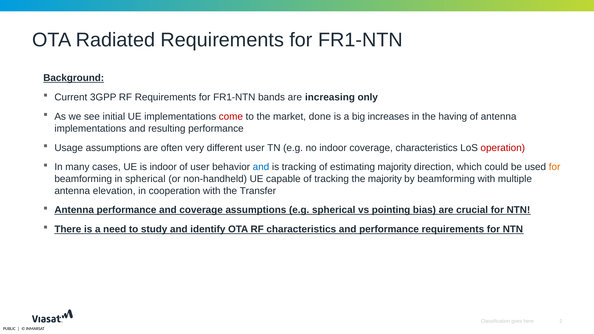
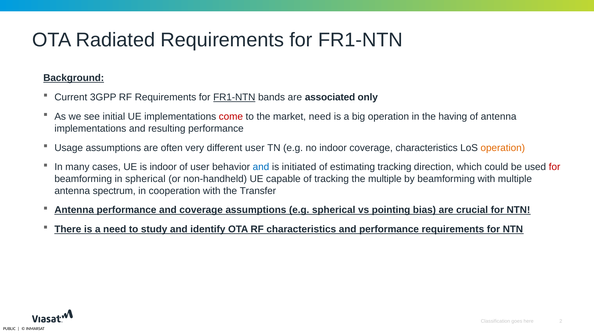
FR1-NTN underline: none -> present (234, 97)
increasing: increasing -> associated (330, 97)
market done: done -> need (320, 117)
big increases: increases -> operation (388, 117)
operation colour: red -> orange (503, 148)
is tracking: tracking -> initiated (299, 167)
estimating majority: majority -> tracking (395, 167)
for colour: orange -> red (555, 167)
the majority: majority -> multiple (385, 179)
elevation: elevation -> spectrum (114, 191)
